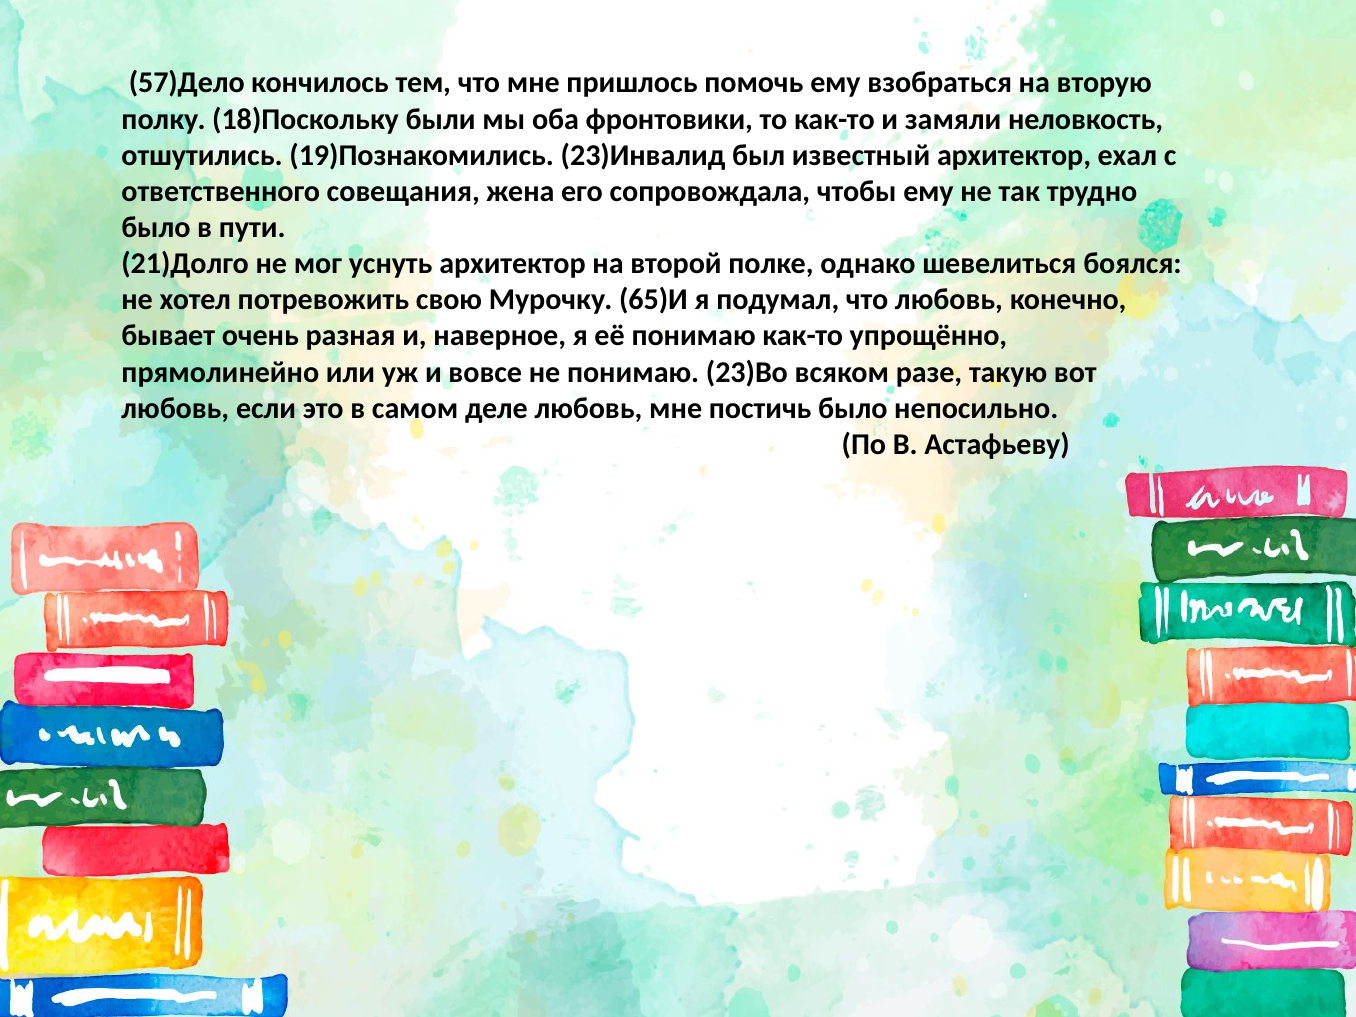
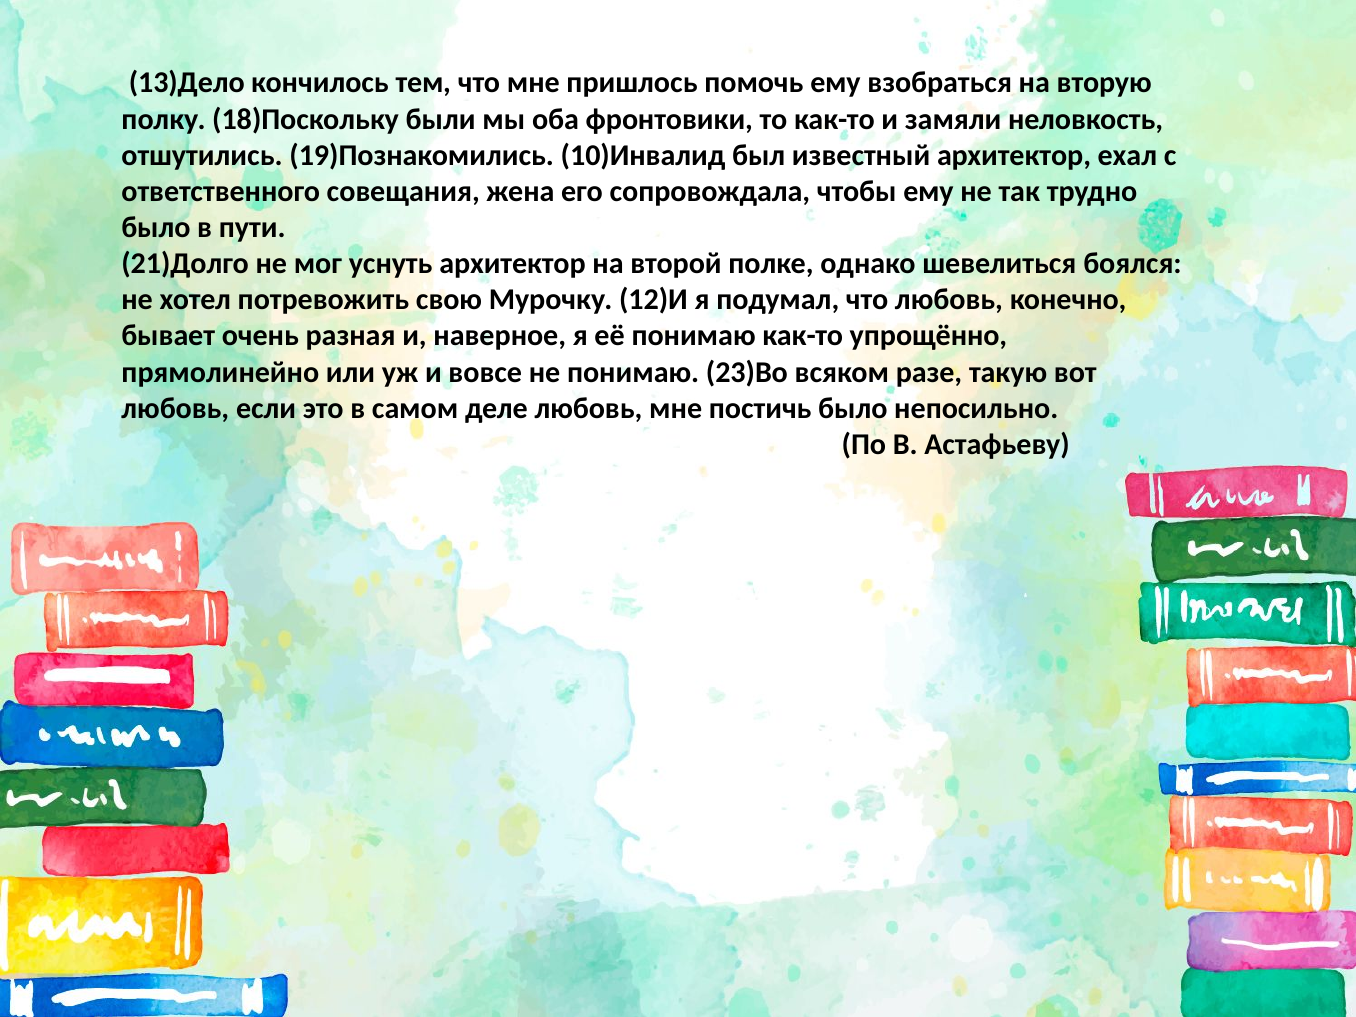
57)Дело: 57)Дело -> 13)Дело (187, 82)
23)Инвалид: 23)Инвалид -> 10)Инвалид (643, 155)
65)И: 65)И -> 12)И (653, 300)
